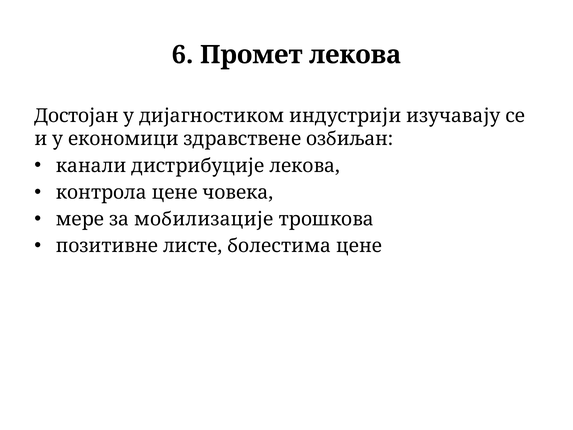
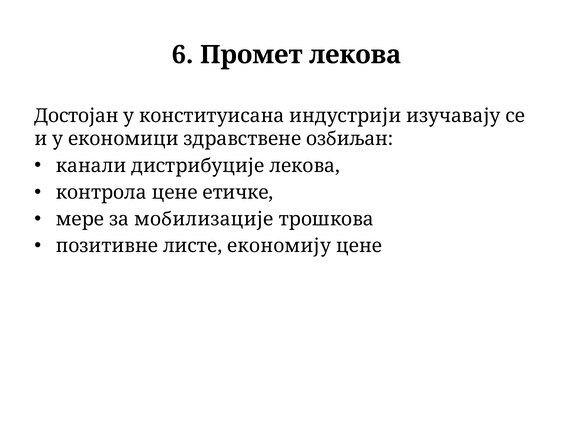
дијагностиком: дијагностиком -> конституисана (212, 116)
човека: човека -> етичке (238, 192)
болестима: болестима -> економију (279, 246)
